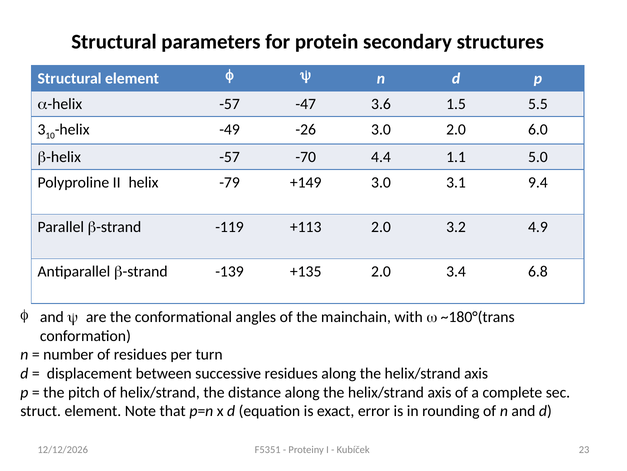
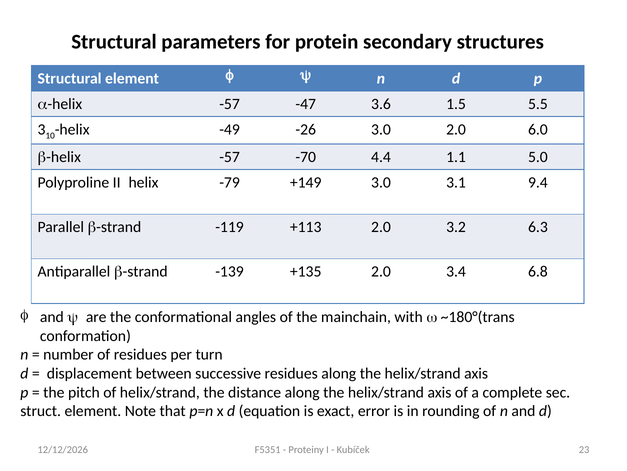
4.9: 4.9 -> 6.3 (538, 227)
